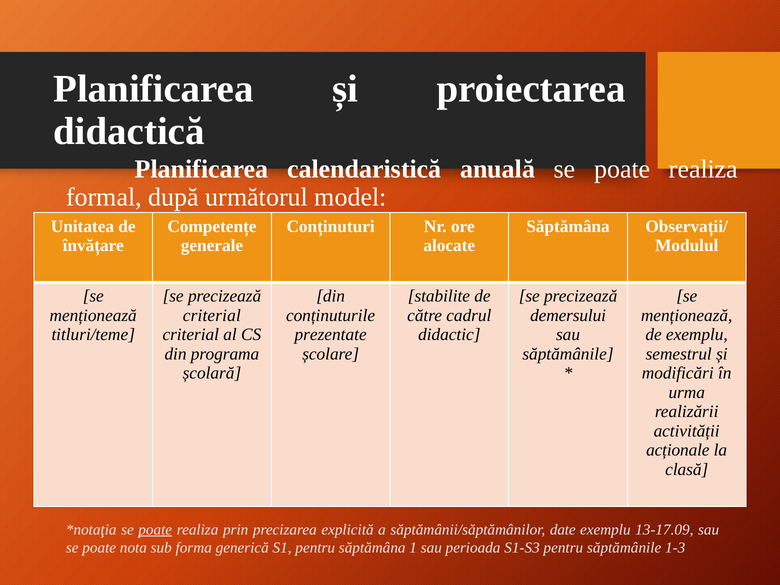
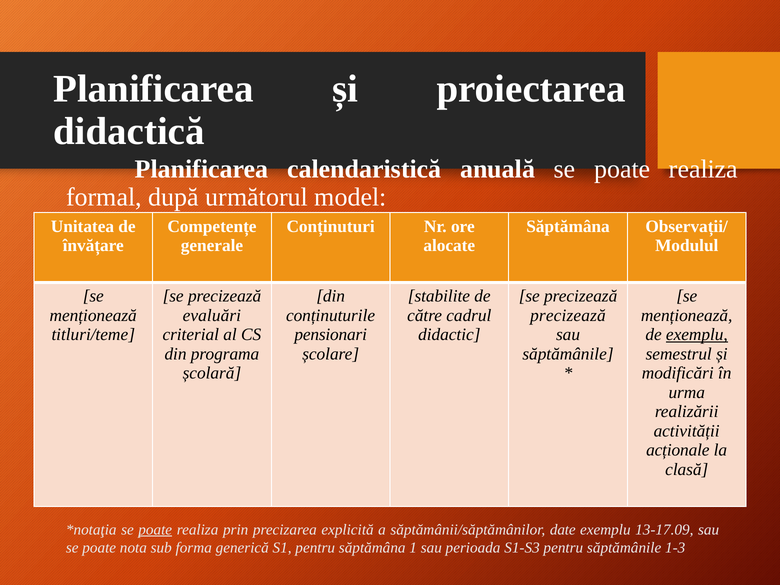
criterial: criterial -> evaluări (212, 315)
demersului: demersului -> precizează (568, 315)
prezentate: prezentate -> pensionari (331, 335)
exemplu underline: none -> present (697, 335)
